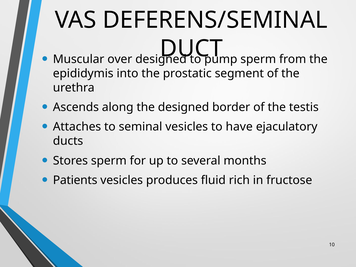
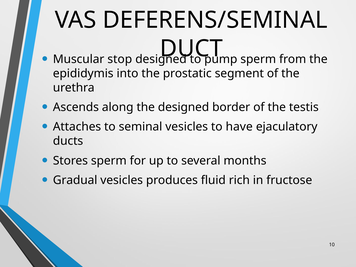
over: over -> stop (120, 59)
Patients: Patients -> Gradual (75, 180)
